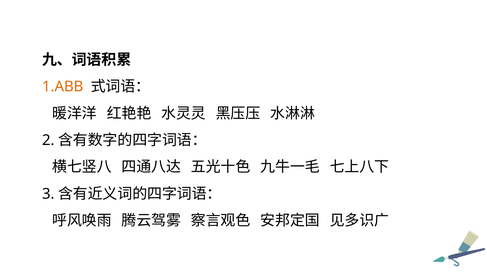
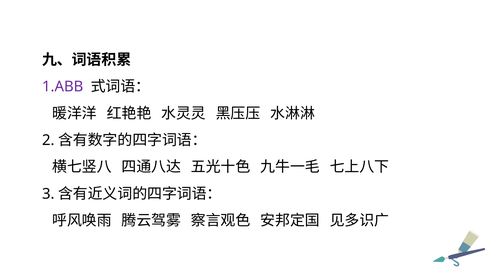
1.ABB colour: orange -> purple (63, 87)
